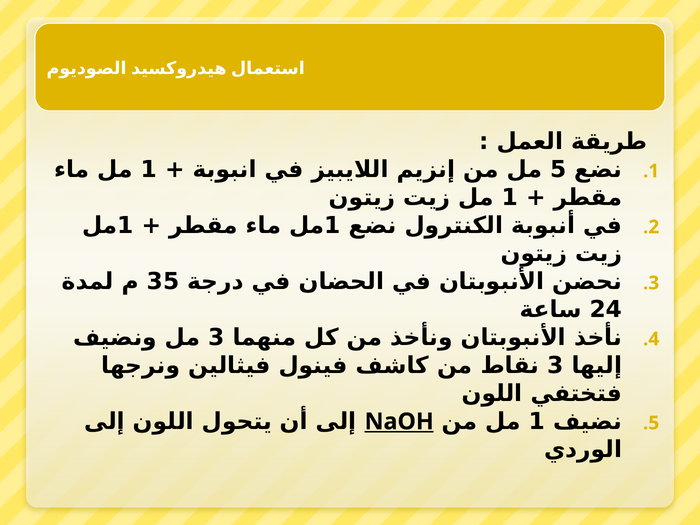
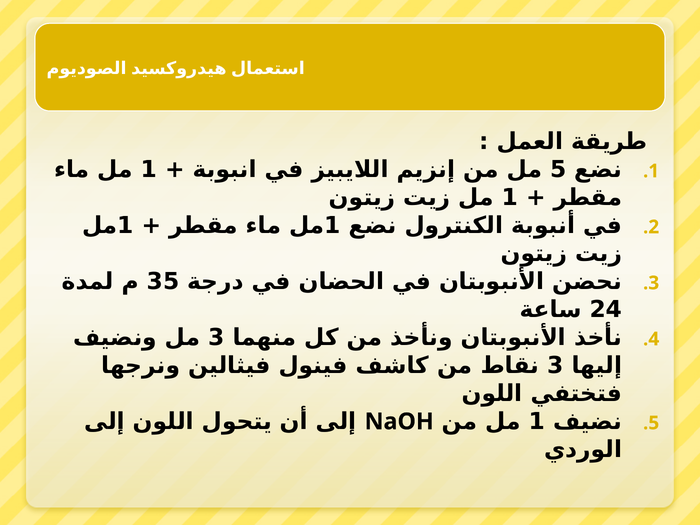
NaOH underline: present -> none (399, 422)
